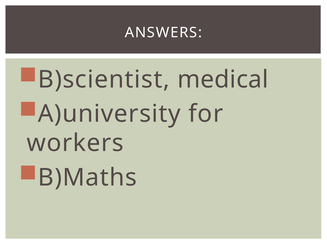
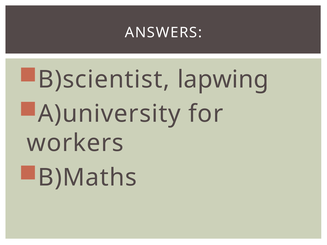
medical: medical -> lapwing (223, 80)
